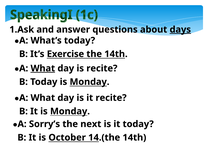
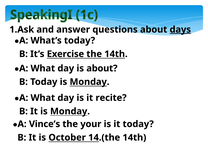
What underline: present -> none (43, 68)
is recite: recite -> about (102, 68)
Sorry’s: Sorry’s -> Vince’s (45, 124)
next: next -> your (91, 124)
